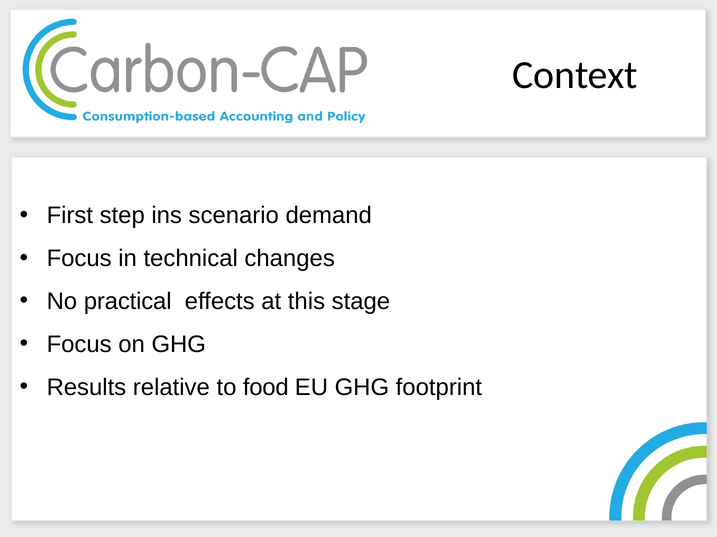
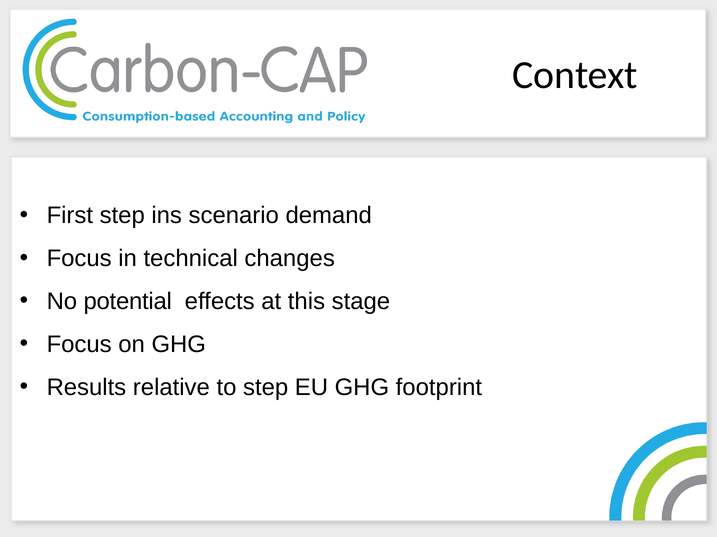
practical: practical -> potential (128, 302)
to food: food -> step (266, 388)
